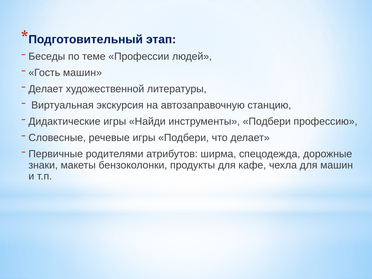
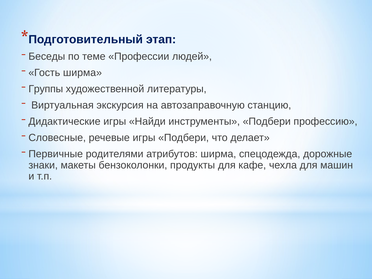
Гость машин: машин -> ширма (82, 73)
Делает: Делает -> Группы (46, 89)
